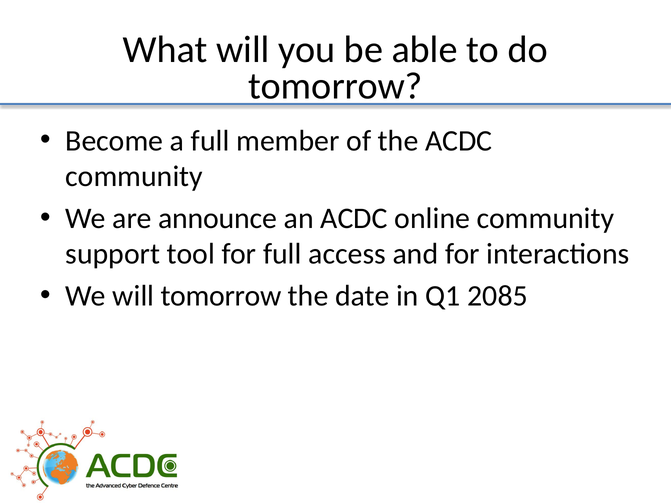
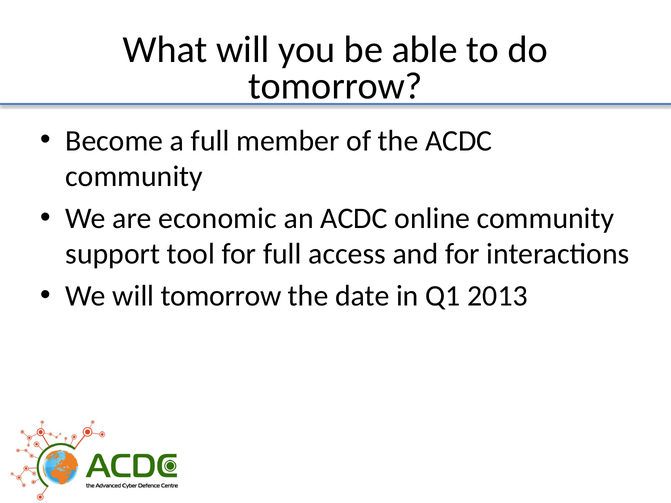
announce: announce -> economic (218, 218)
2085: 2085 -> 2013 (498, 296)
